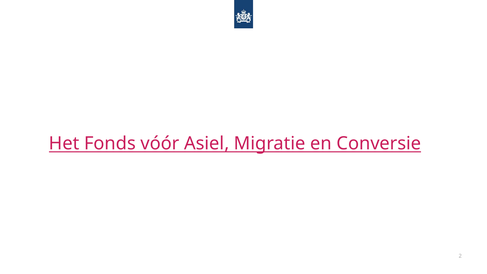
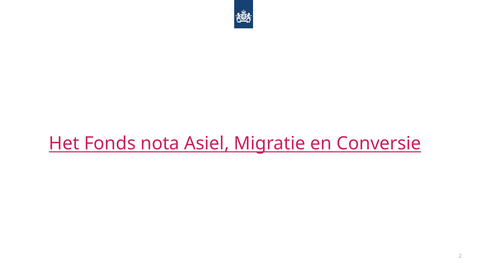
vóór: vóór -> nota (160, 144)
